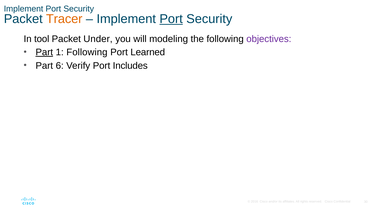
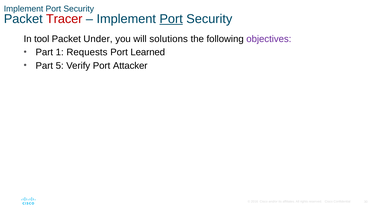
Tracer colour: orange -> red (64, 19)
modeling: modeling -> solutions (169, 39)
Part underline: present -> none (44, 52)
1 Following: Following -> Requests (87, 52)
6: 6 -> 5 (60, 66)
Includes: Includes -> Attacker (130, 66)
